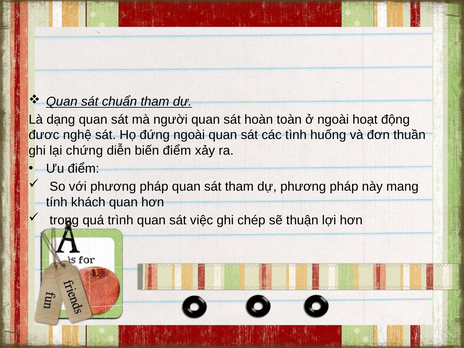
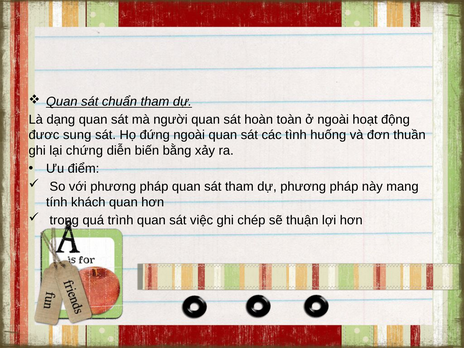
nghệ: nghệ -> sung (77, 135)
biến điểm: điểm -> bằng (177, 151)
